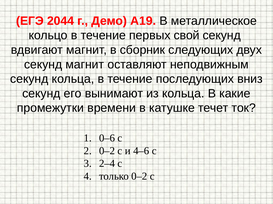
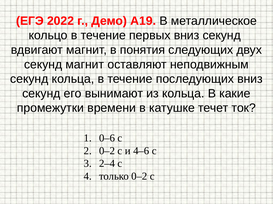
2044: 2044 -> 2022 (61, 21)
первых свой: свой -> вниз (187, 36)
сборник: сборник -> понятия (143, 50)
